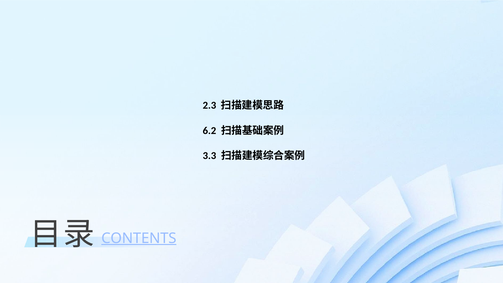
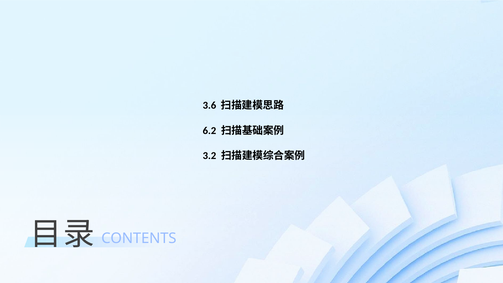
2.3: 2.3 -> 3.6 (209, 106)
3.3: 3.3 -> 3.2 (209, 156)
CONTENTS underline: present -> none (139, 238)
